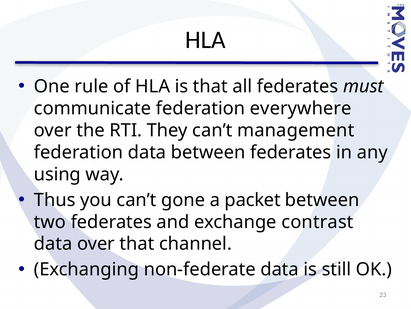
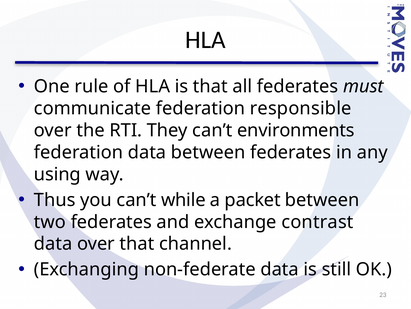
everywhere: everywhere -> responsible (301, 108)
management: management -> environments (296, 130)
gone: gone -> while (183, 200)
